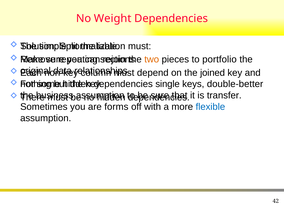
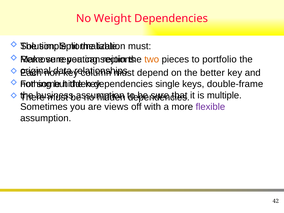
joined: joined -> better (212, 73)
double-better: double-better -> double-frame (235, 84)
transfer: transfer -> multiple (224, 95)
forms: forms -> views (116, 107)
flexible colour: blue -> purple (210, 107)
